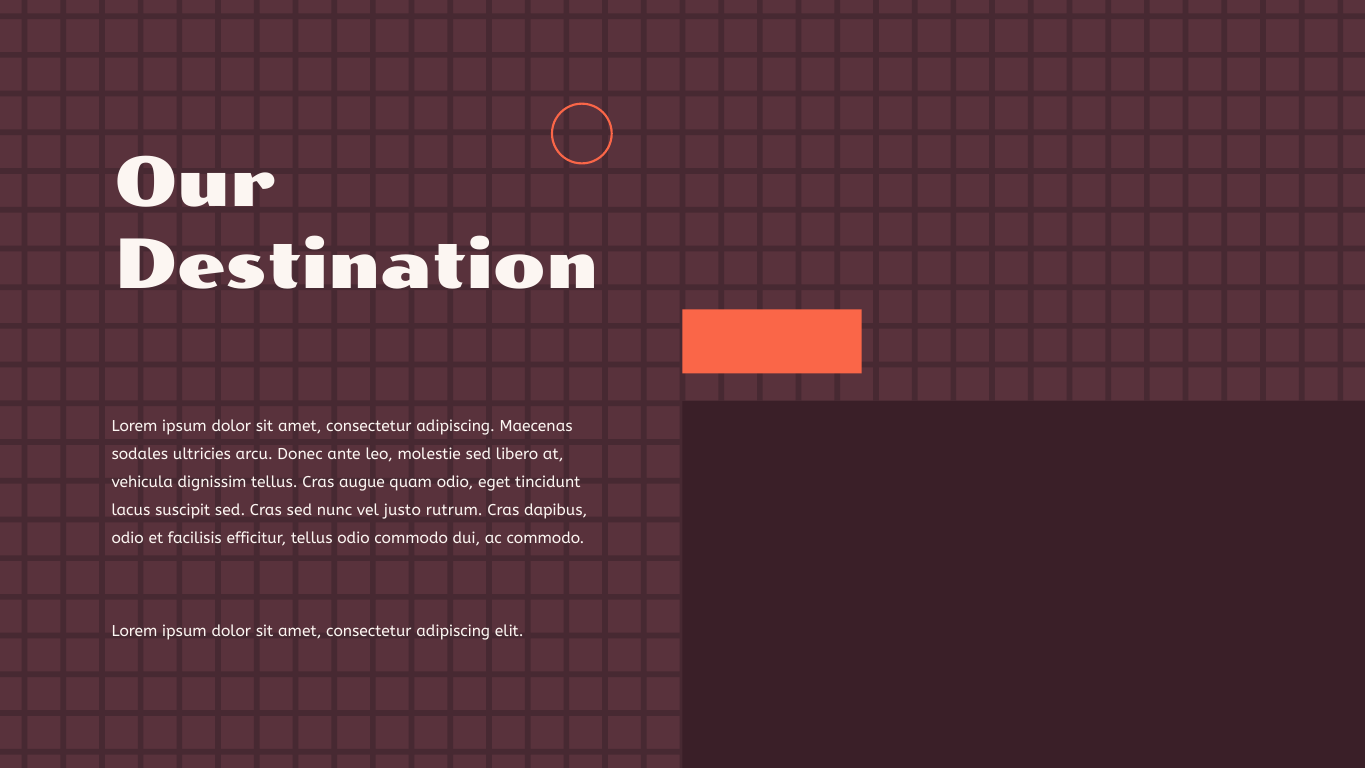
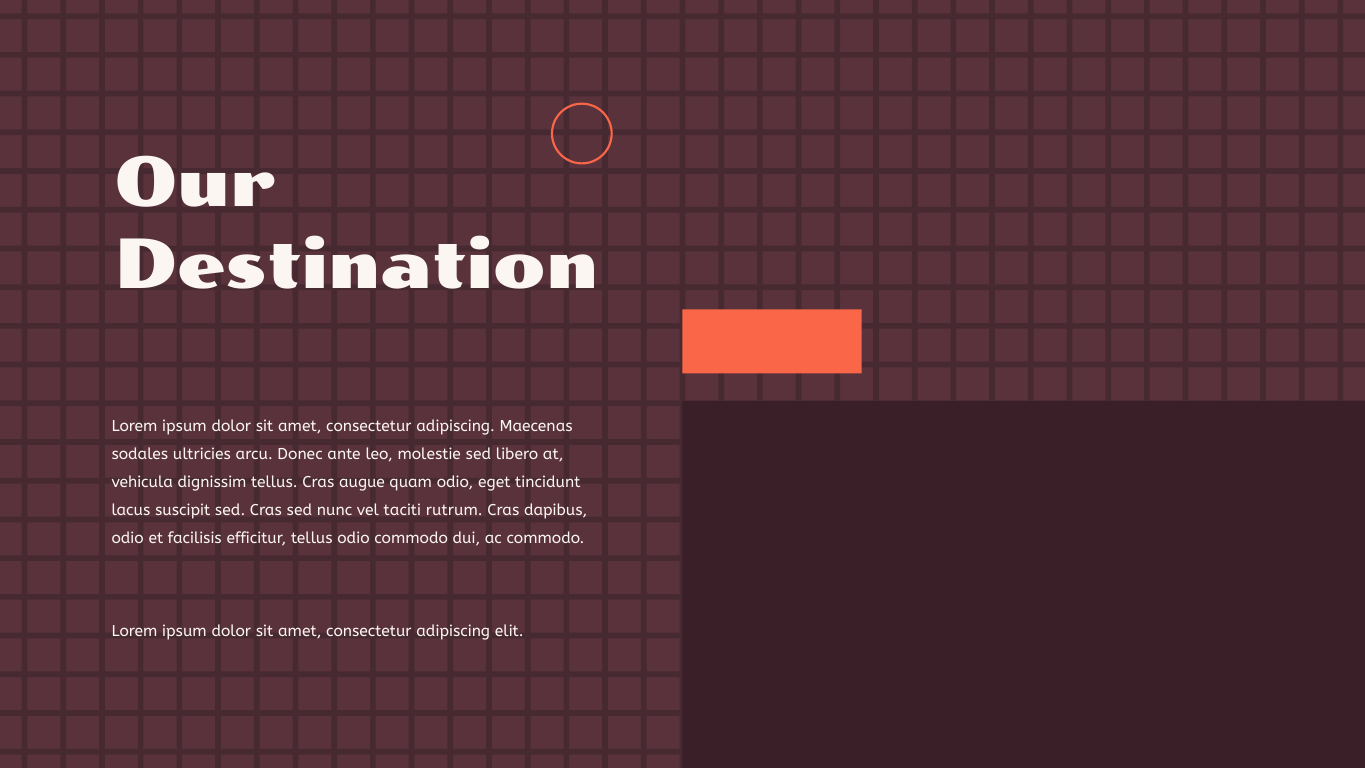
justo: justo -> taciti (402, 510)
